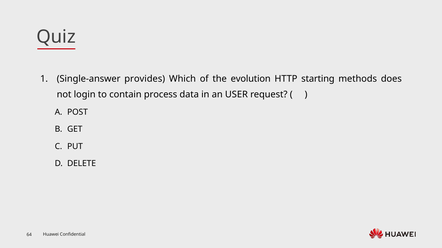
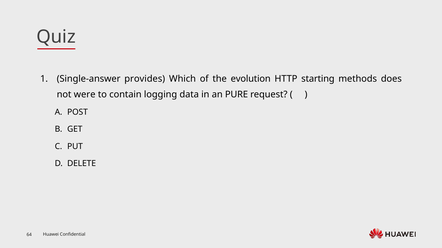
login: login -> were (85, 95)
process: process -> logging (161, 95)
USER: USER -> PURE (236, 95)
